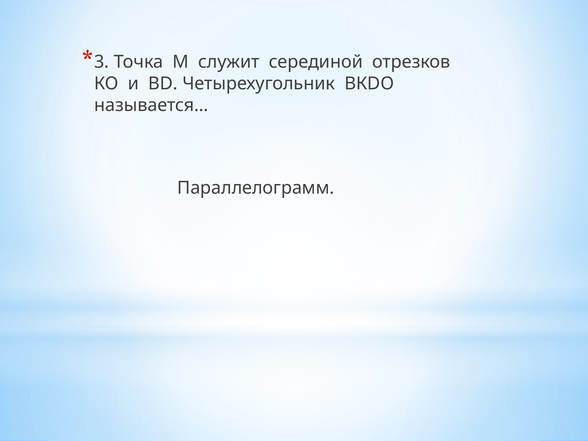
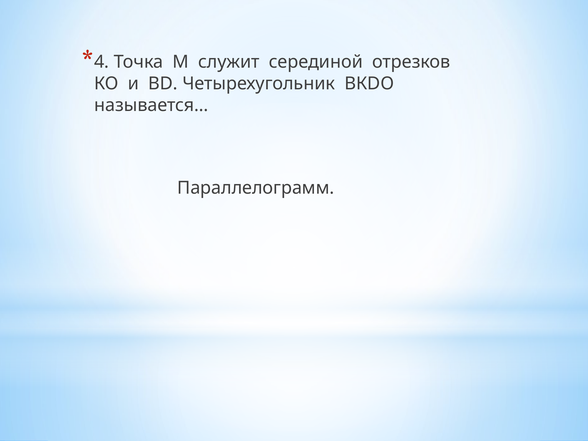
3: 3 -> 4 (102, 62)
